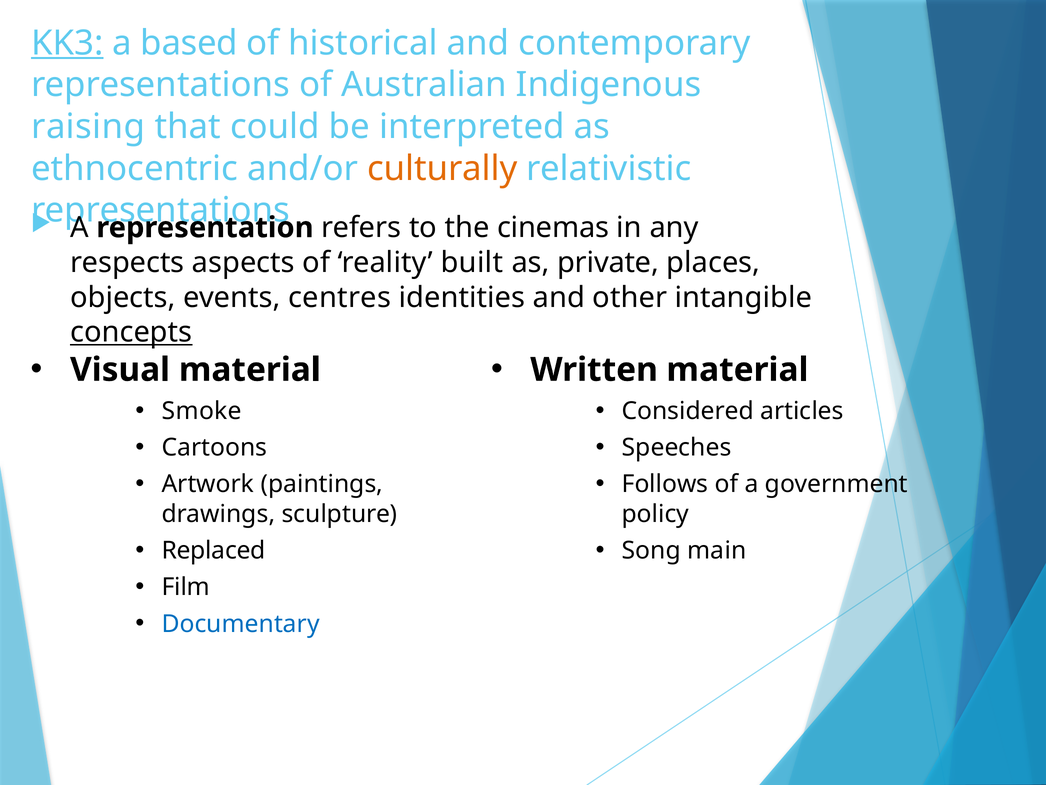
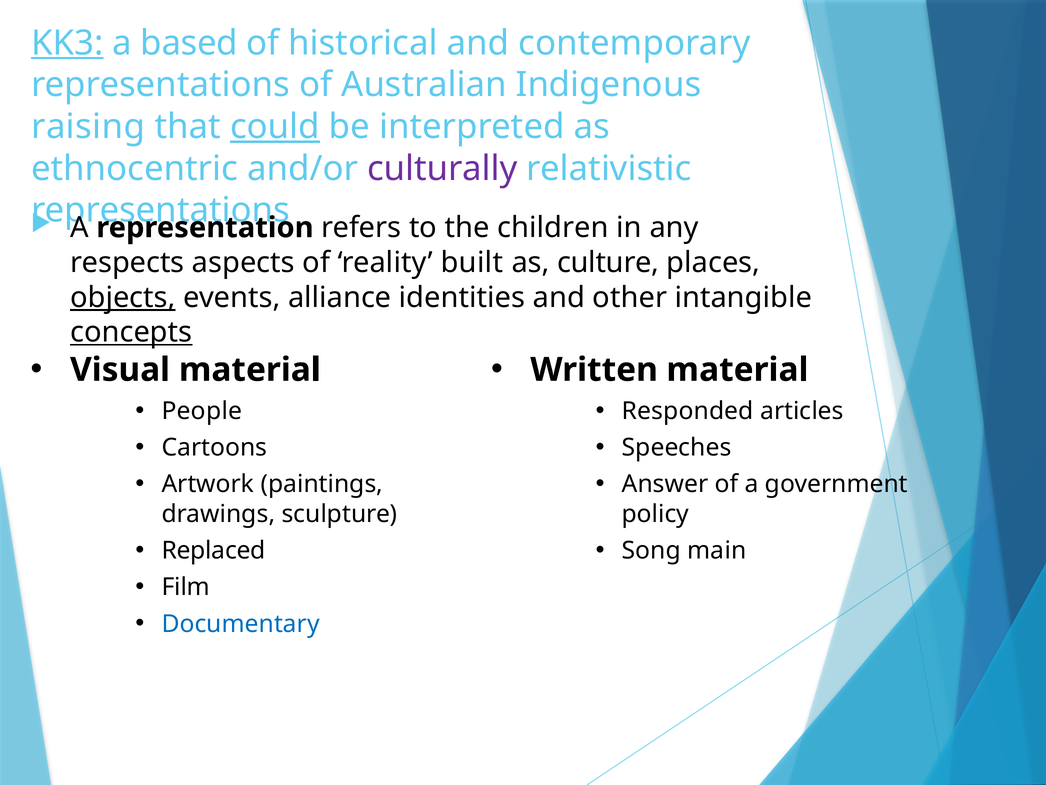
could underline: none -> present (275, 127)
culturally colour: orange -> purple (442, 168)
cinemas: cinemas -> children (553, 227)
private: private -> culture (608, 262)
objects underline: none -> present (123, 297)
centres: centres -> alliance (340, 297)
Smoke: Smoke -> People (202, 411)
Considered: Considered -> Responded (688, 411)
Follows: Follows -> Answer (665, 484)
